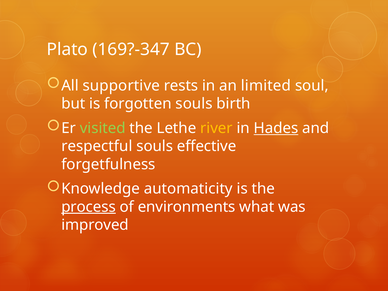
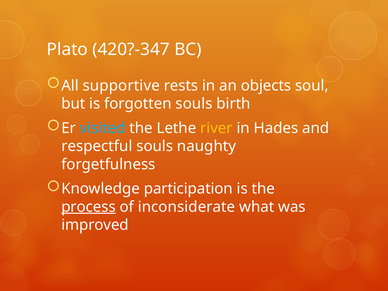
169?-347: 169?-347 -> 420?-347 (131, 49)
limited: limited -> objects (266, 86)
visited colour: light green -> light blue (103, 128)
Hades underline: present -> none (276, 128)
effective: effective -> naughty (207, 146)
automaticity: automaticity -> participation (188, 189)
environments: environments -> inconsiderate (187, 207)
